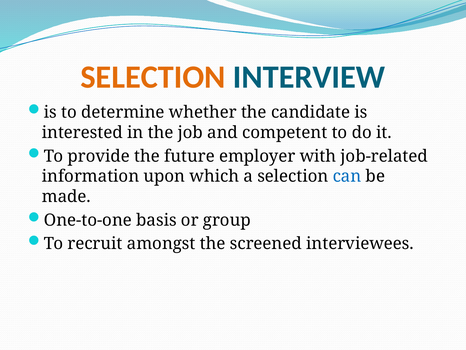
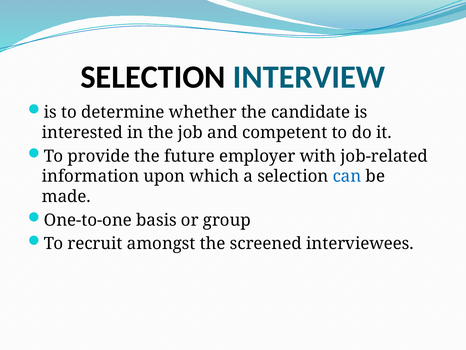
SELECTION colour: orange -> black (153, 77)
